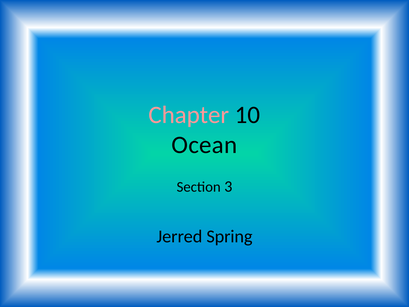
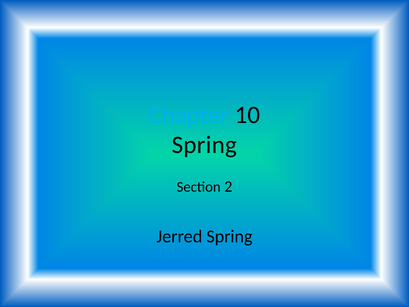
Chapter colour: pink -> light blue (189, 115)
Ocean: Ocean -> Spring (204, 145)
3: 3 -> 2 (228, 186)
